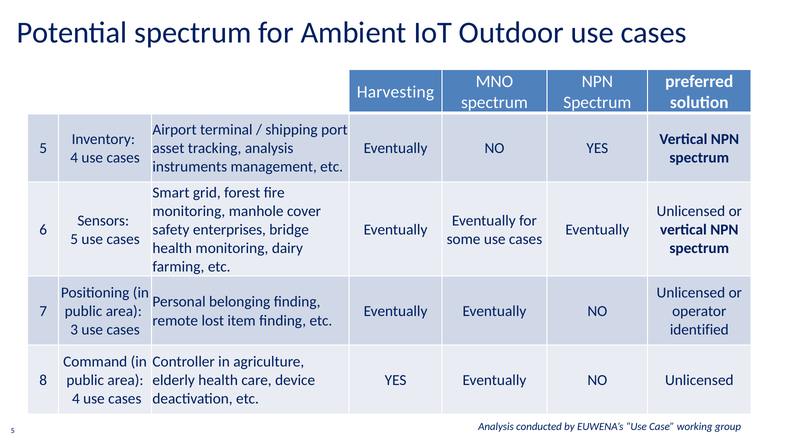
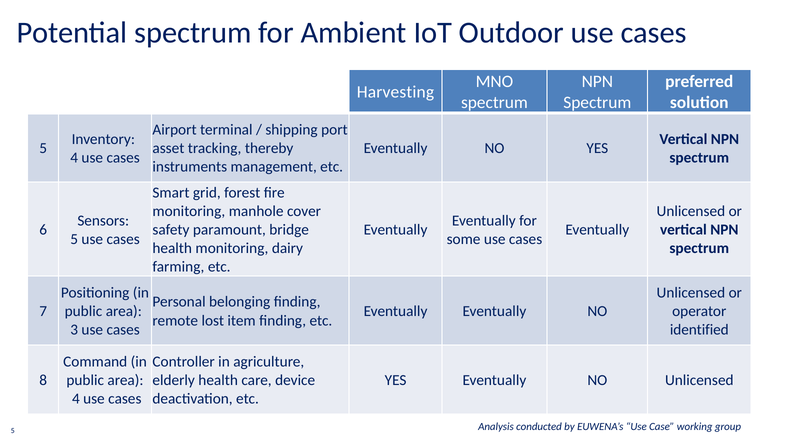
tracking analysis: analysis -> thereby (269, 149)
enterprises: enterprises -> paramount (229, 230)
